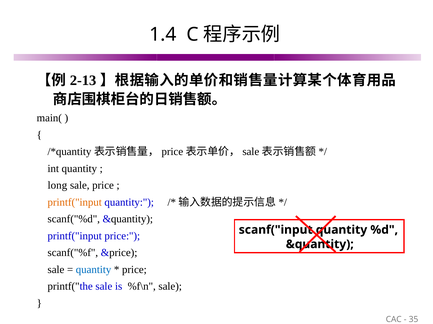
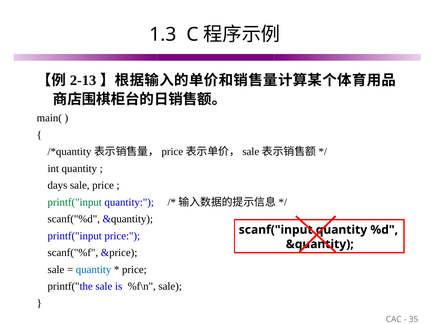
1.4: 1.4 -> 1.3 (163, 34)
long: long -> days (57, 186)
printf("input colour: orange -> green (75, 203)
